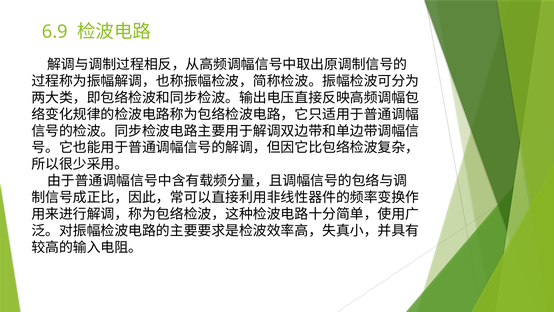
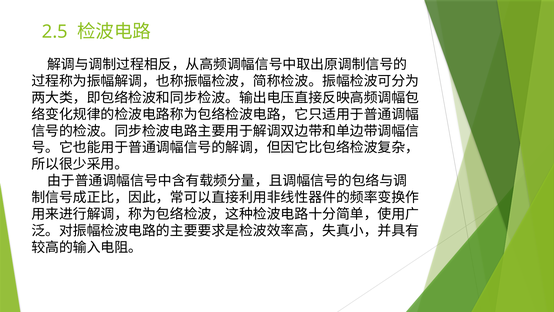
6.9: 6.9 -> 2.5 (55, 32)
